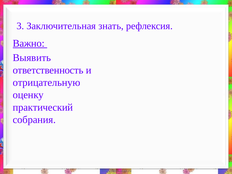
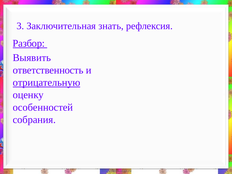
Важно: Важно -> Разбор (29, 43)
отрицательную underline: none -> present (46, 83)
практический: практический -> особенностей (43, 107)
